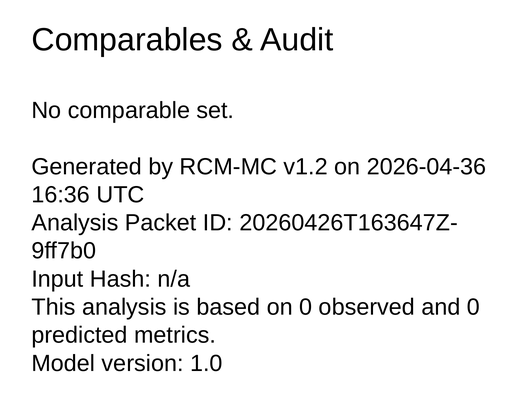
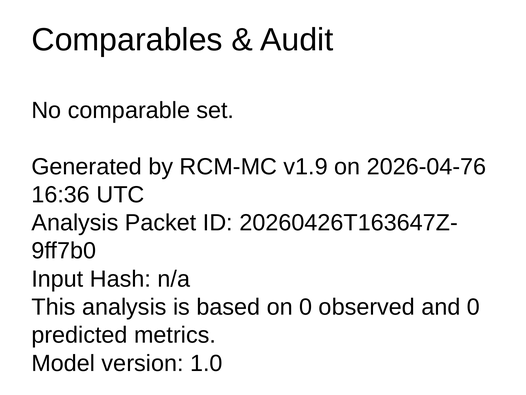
v1.2: v1.2 -> v1.9 (306, 166)
2026-04-36: 2026-04-36 -> 2026-04-76 (427, 166)
